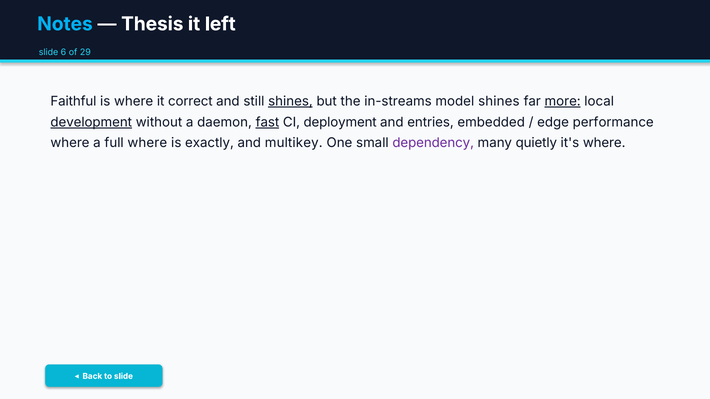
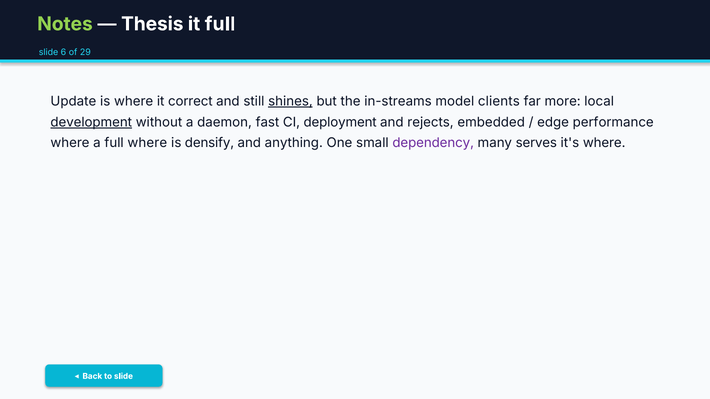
Notes colour: light blue -> light green (65, 24)
it left: left -> full (220, 24)
Faithful: Faithful -> Update (73, 102)
model shines: shines -> clients (499, 102)
more underline: present -> none (563, 102)
fast underline: present -> none (267, 122)
entries: entries -> rejects (430, 122)
exactly: exactly -> densify (210, 143)
multikey: multikey -> anything (294, 143)
quietly: quietly -> serves (536, 143)
